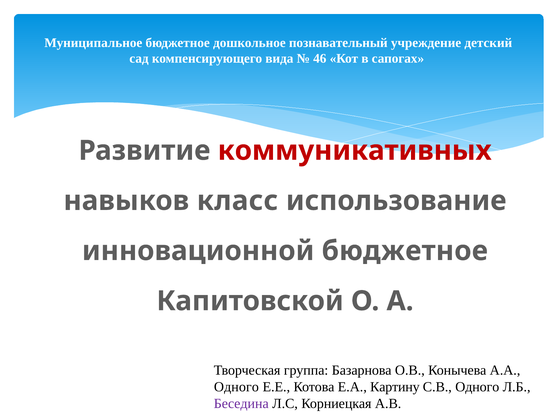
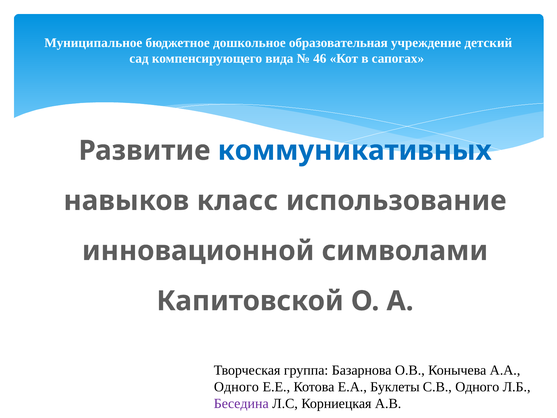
познавательный: познавательный -> образовательная (338, 43)
коммуникативных colour: red -> blue (355, 150)
инновационной бюджетное: бюджетное -> символами (405, 251)
Картину: Картину -> Буклеты (395, 387)
